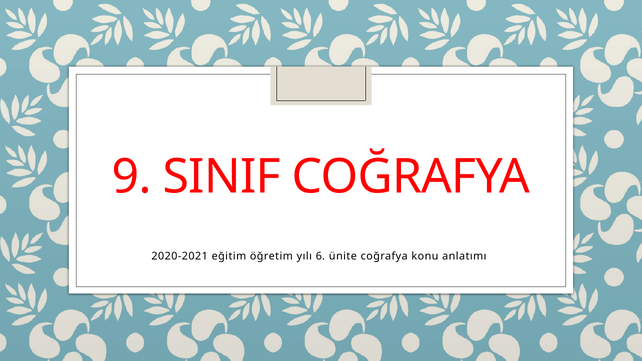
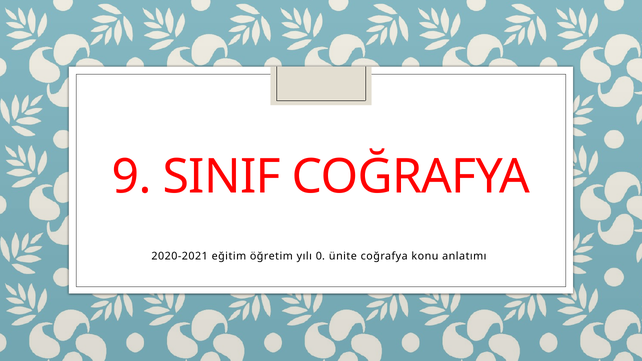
6: 6 -> 0 (320, 256)
